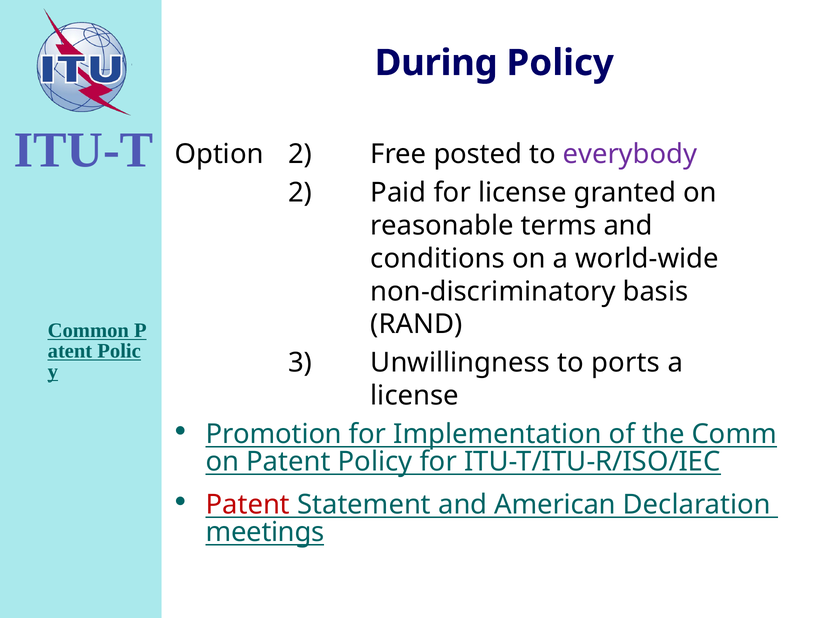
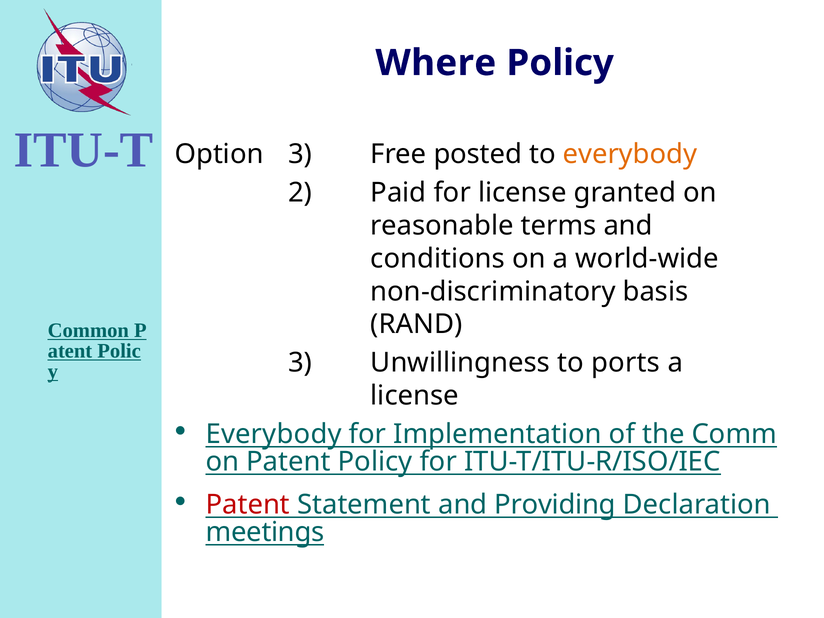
During: During -> Where (436, 63)
Option 2: 2 -> 3 (300, 154)
everybody colour: purple -> orange (630, 154)
Promotion: Promotion -> Everybody (274, 434)
American: American -> Providing (555, 505)
